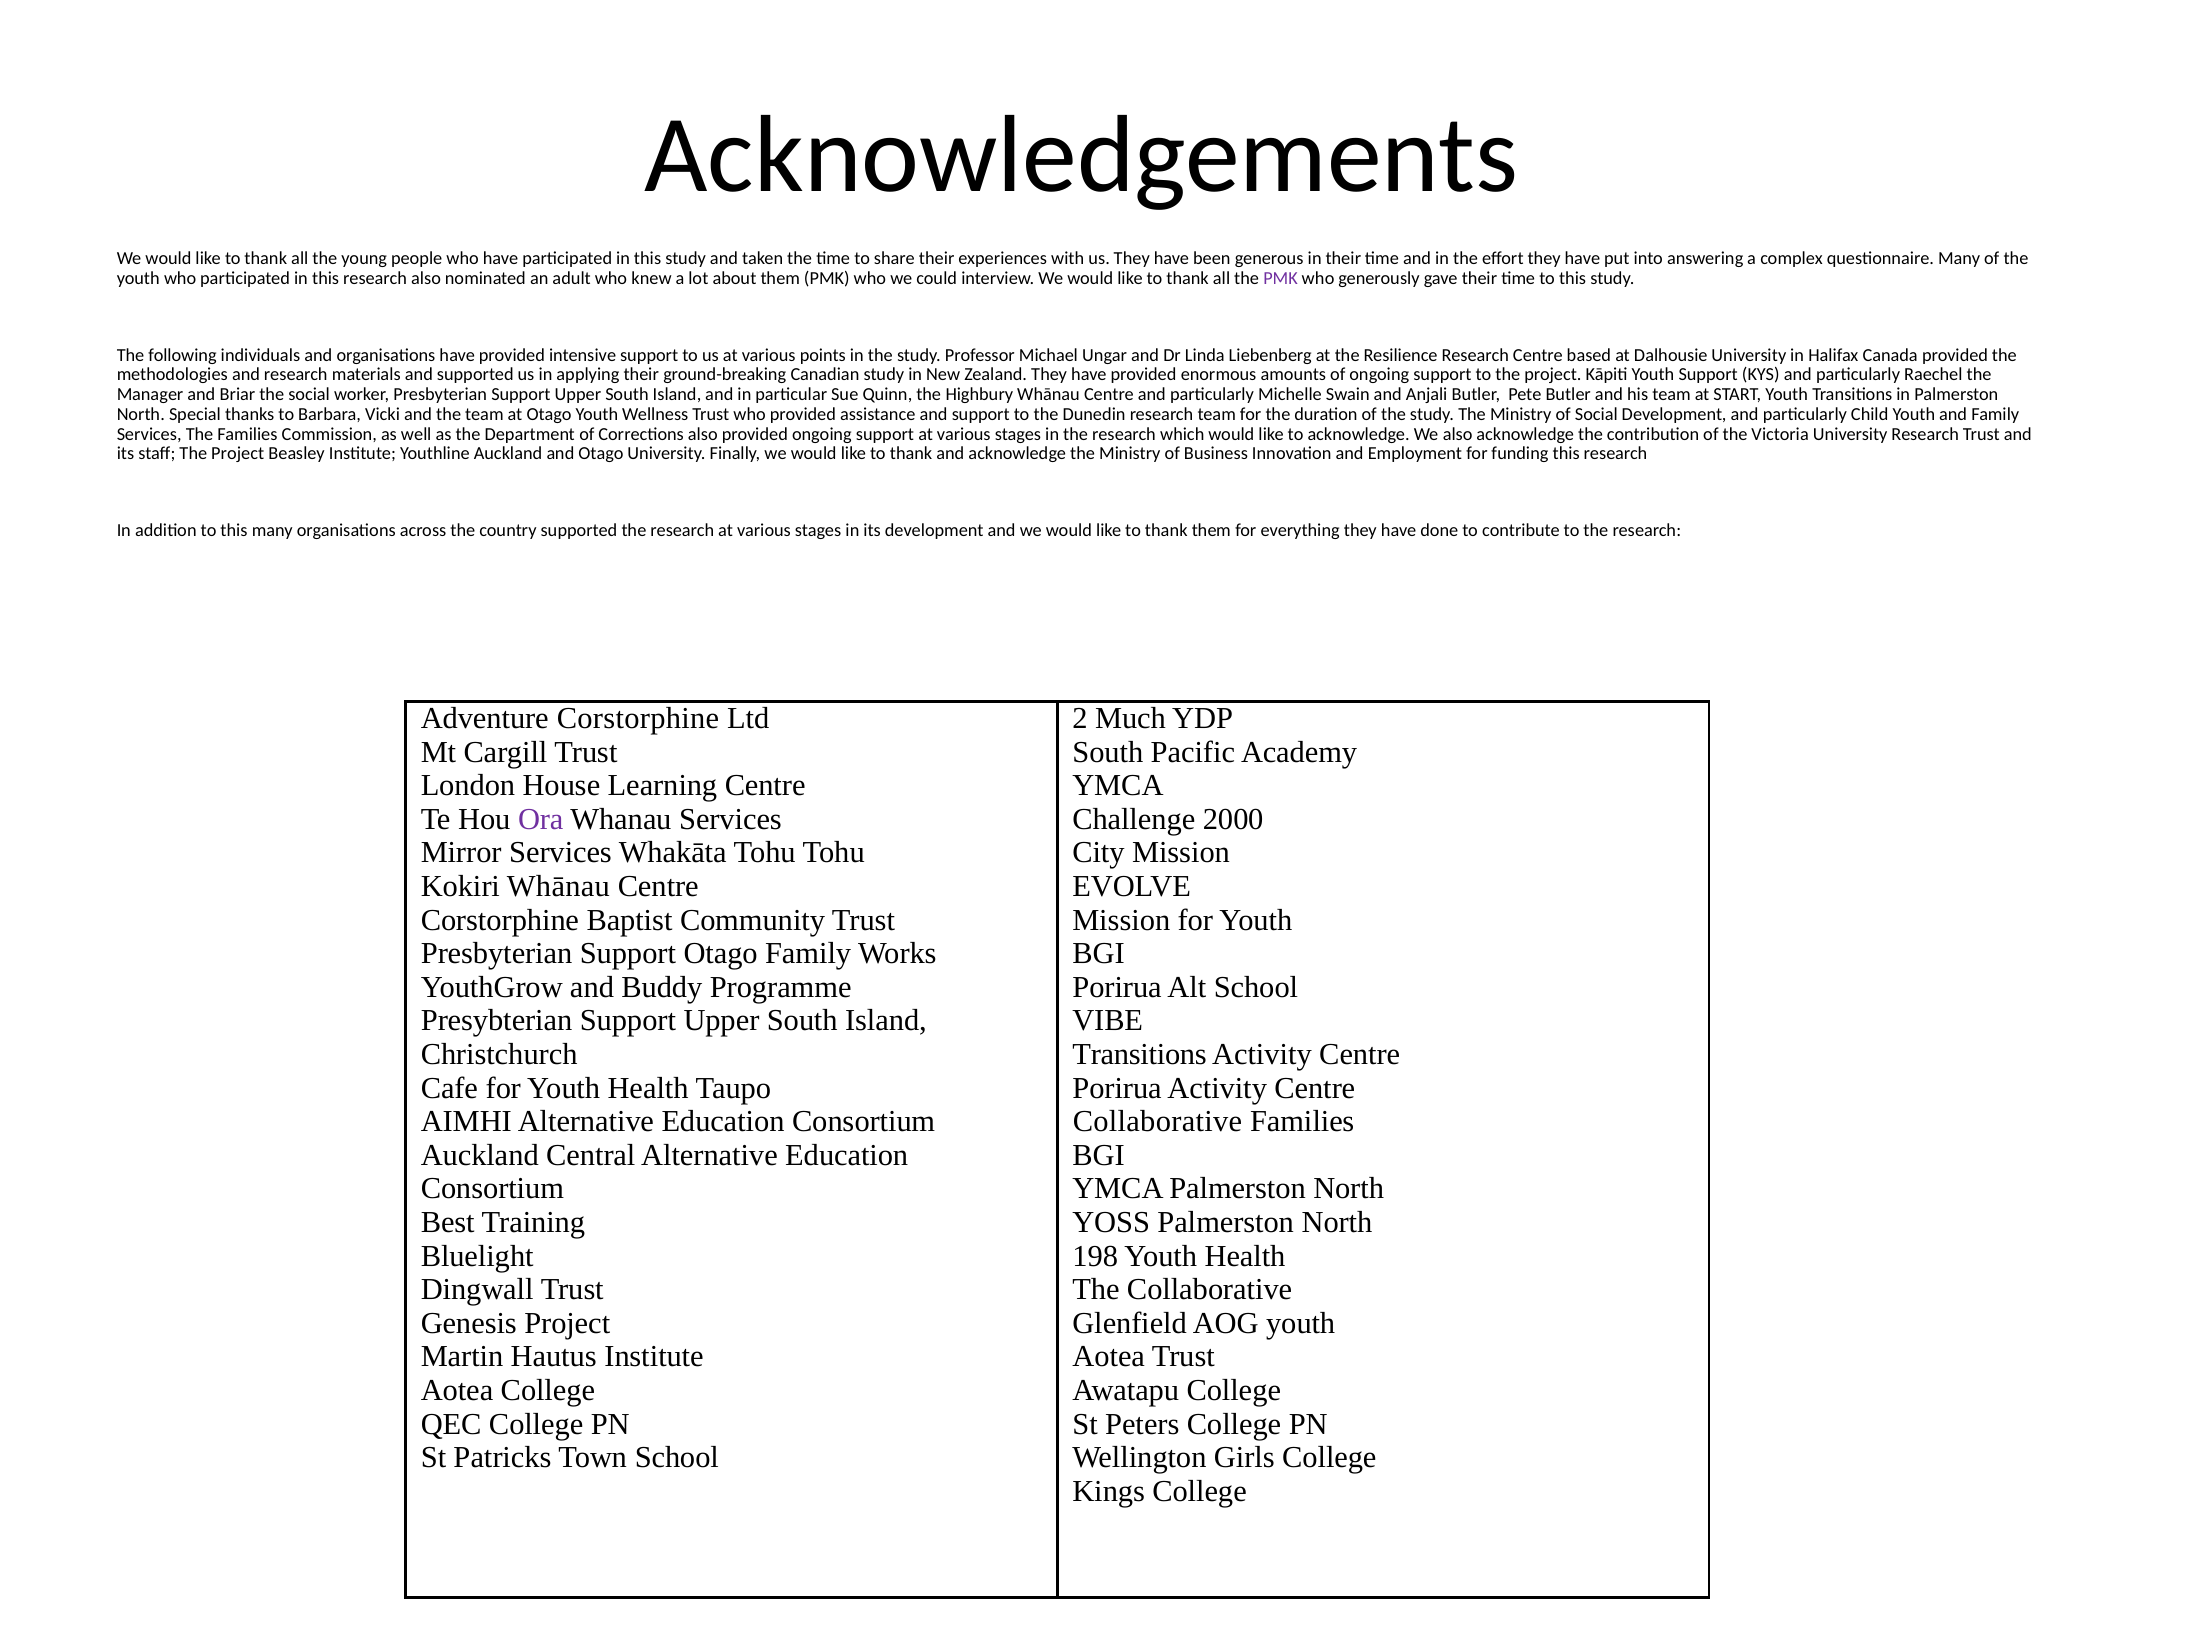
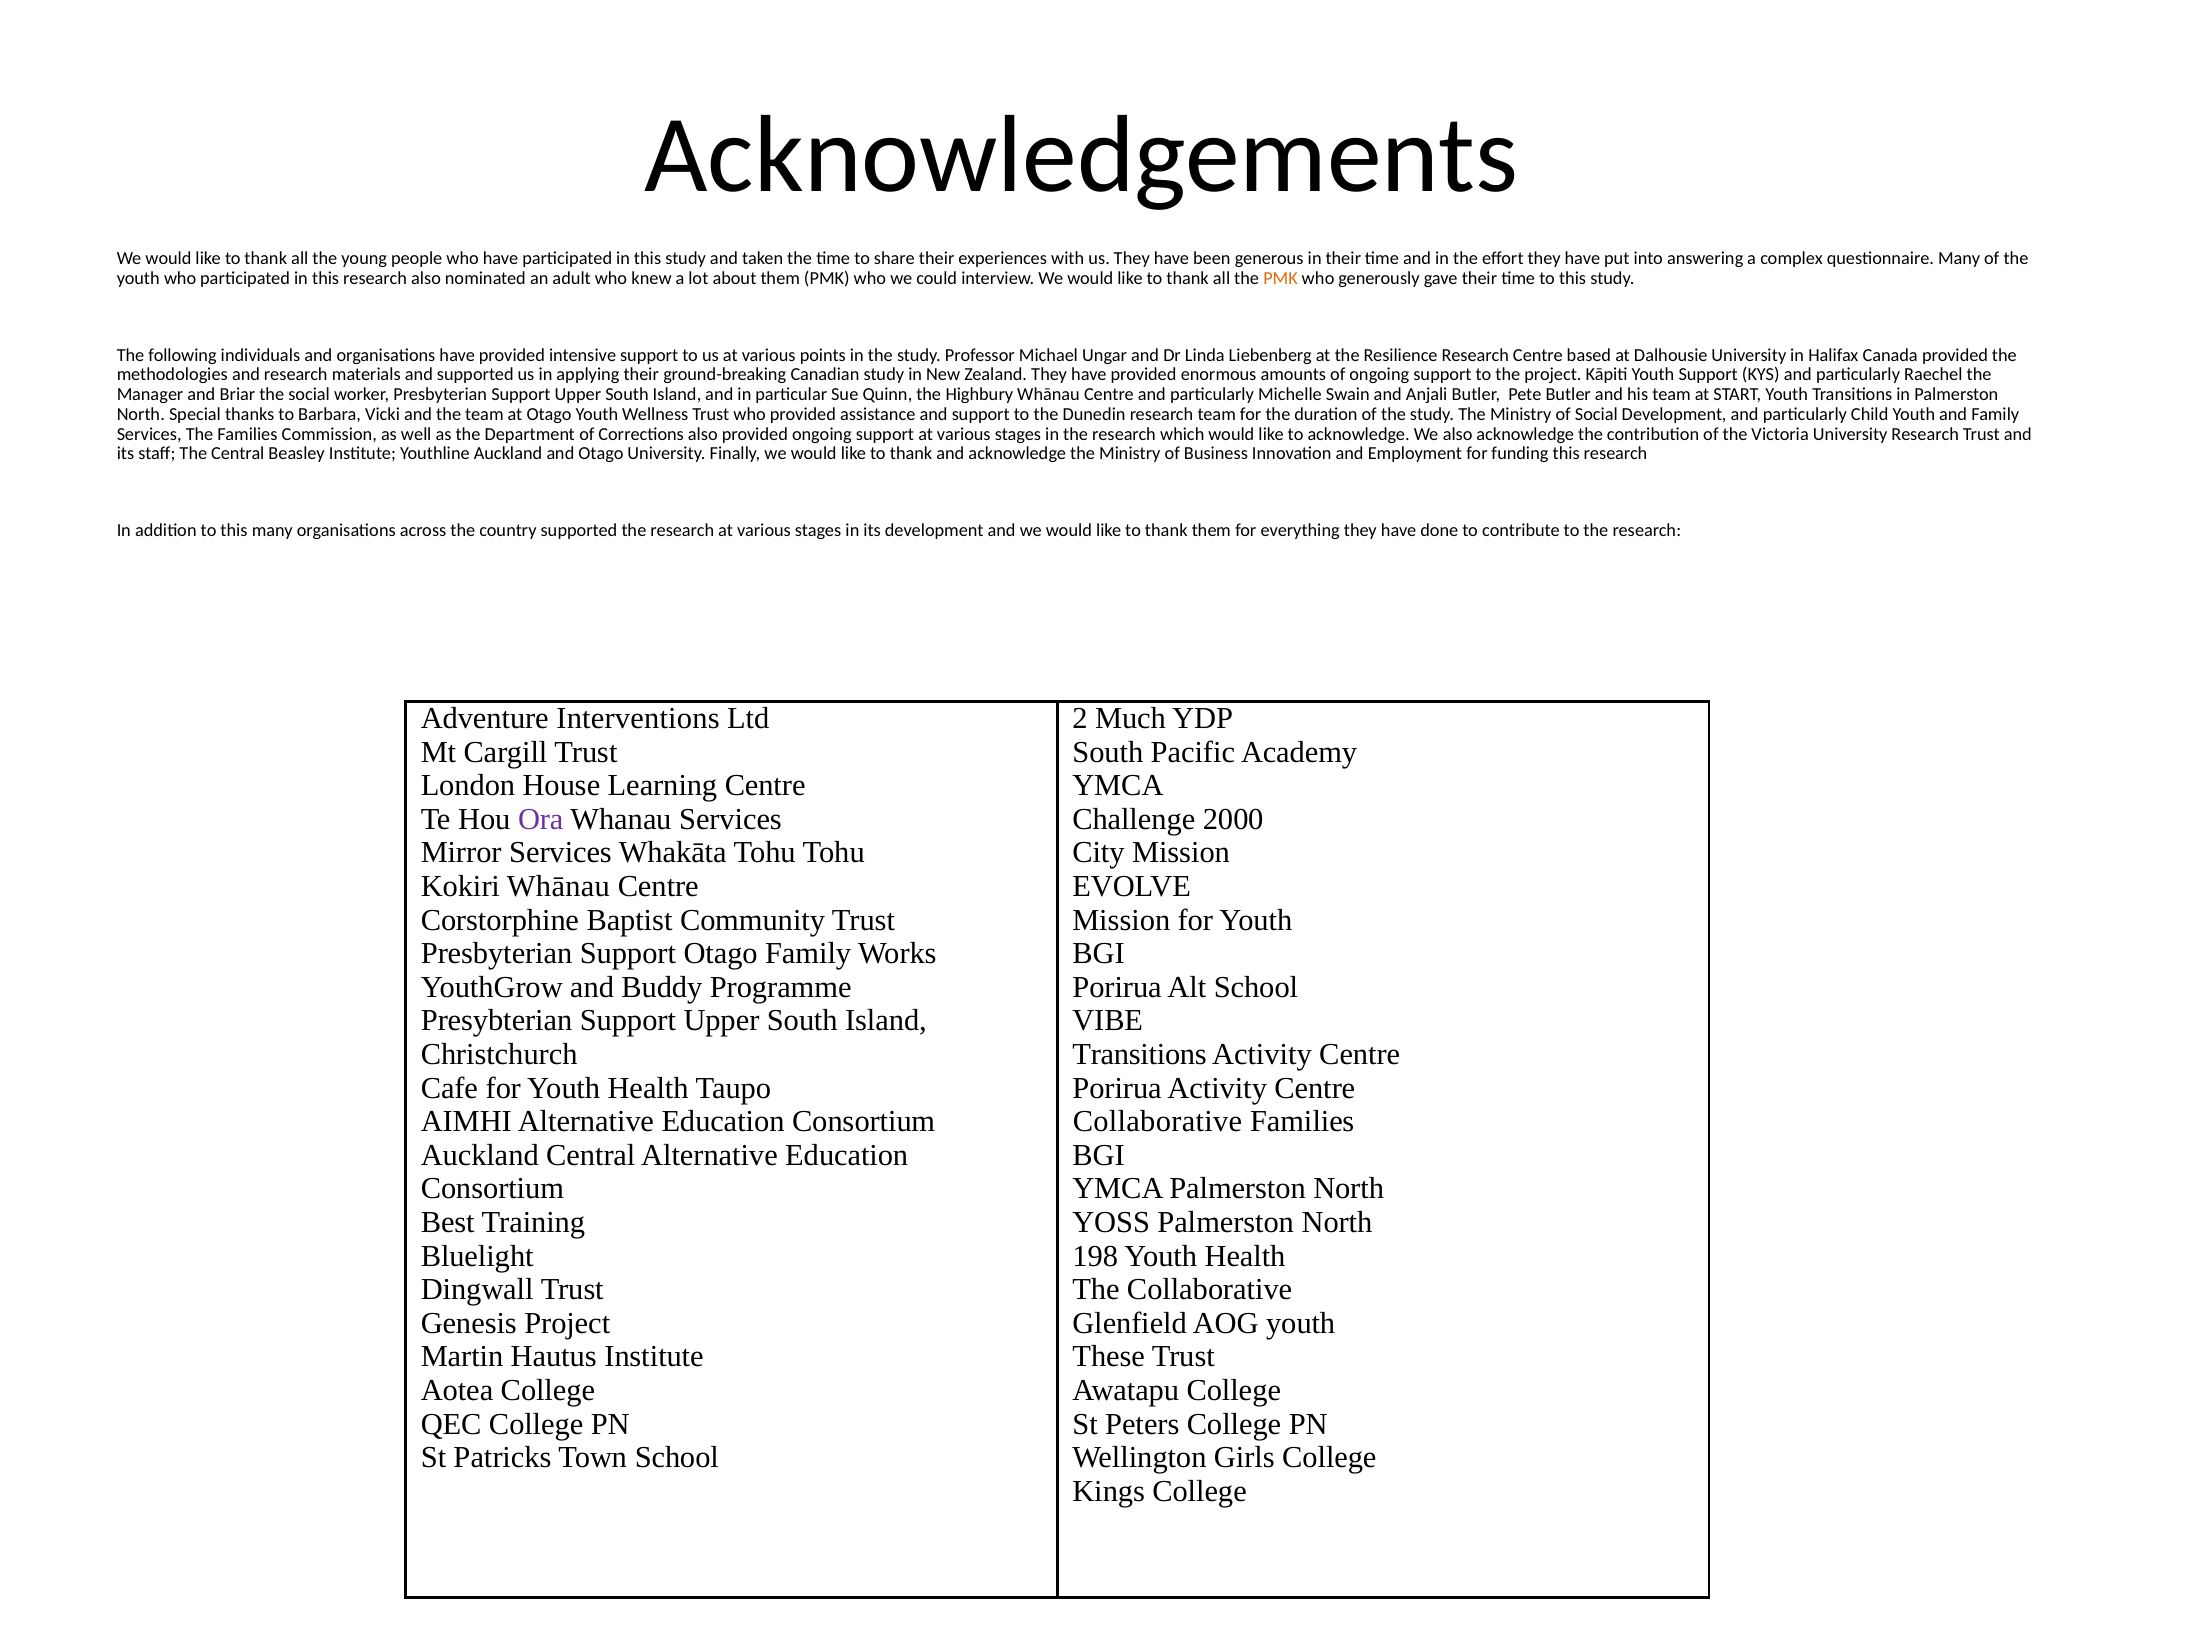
PMK colour: purple -> orange (1281, 278)
staff The Project: Project -> Central (238, 454)
Adventure Corstorphine: Corstorphine -> Interventions (638, 718)
Aotea: Aotea -> These (1109, 1357)
